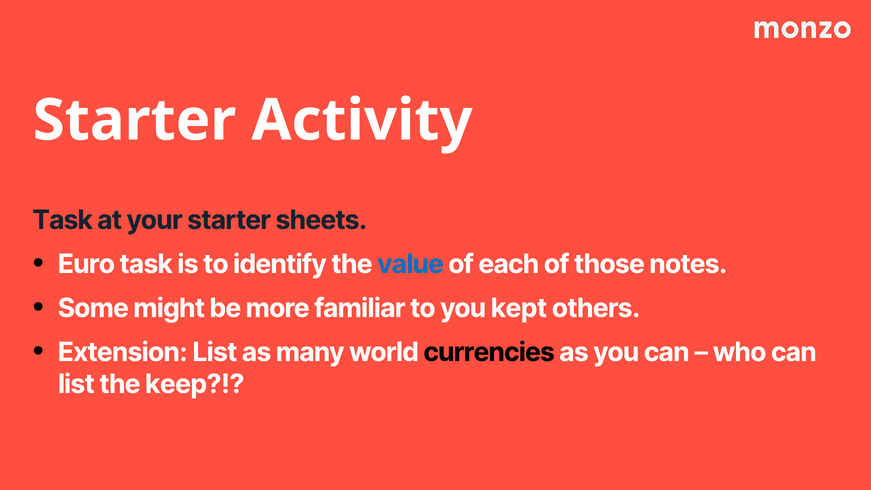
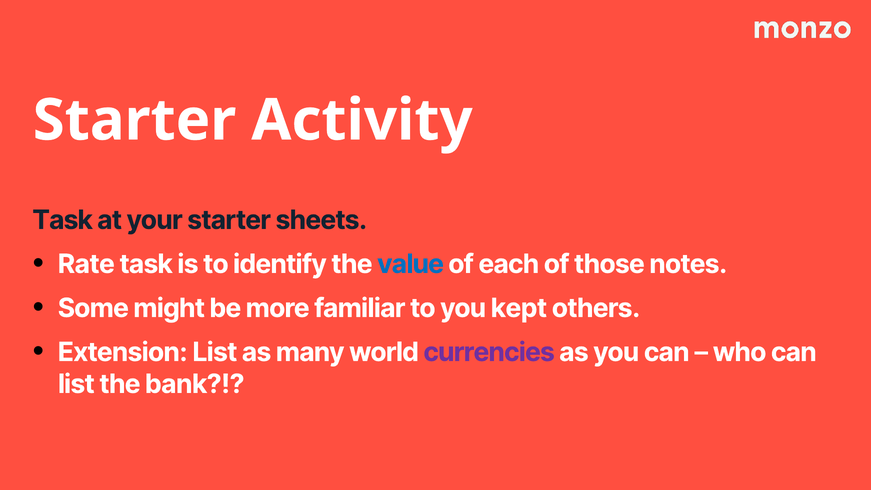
Euro: Euro -> Rate (86, 264)
currencies colour: black -> purple (489, 352)
keep: keep -> bank (195, 384)
